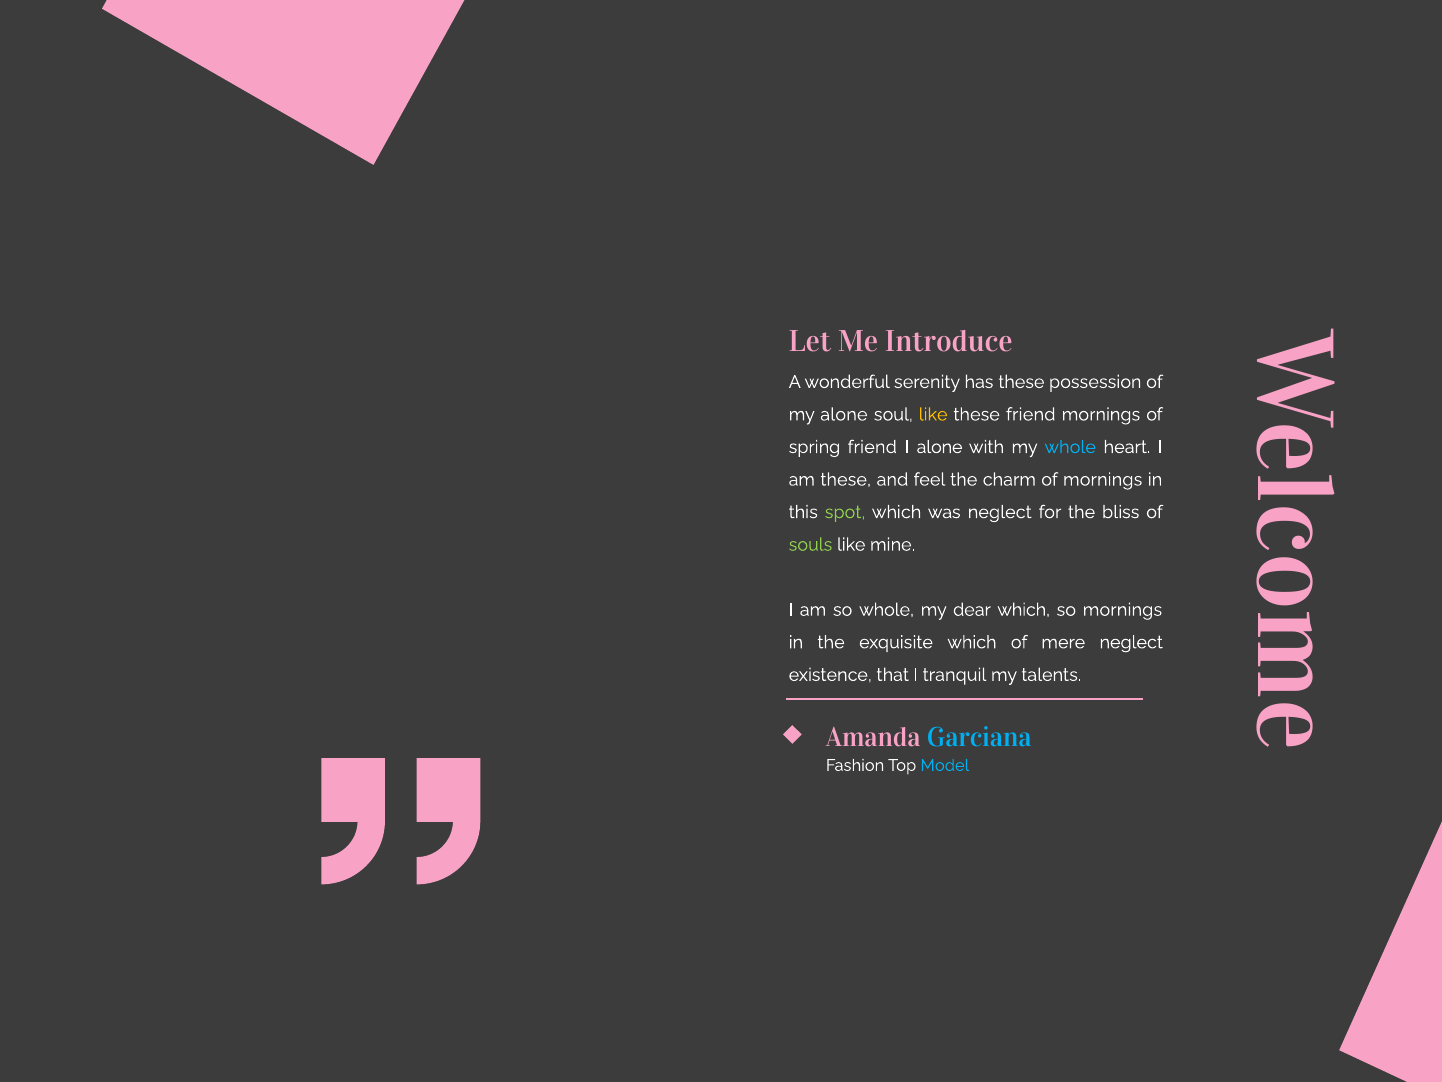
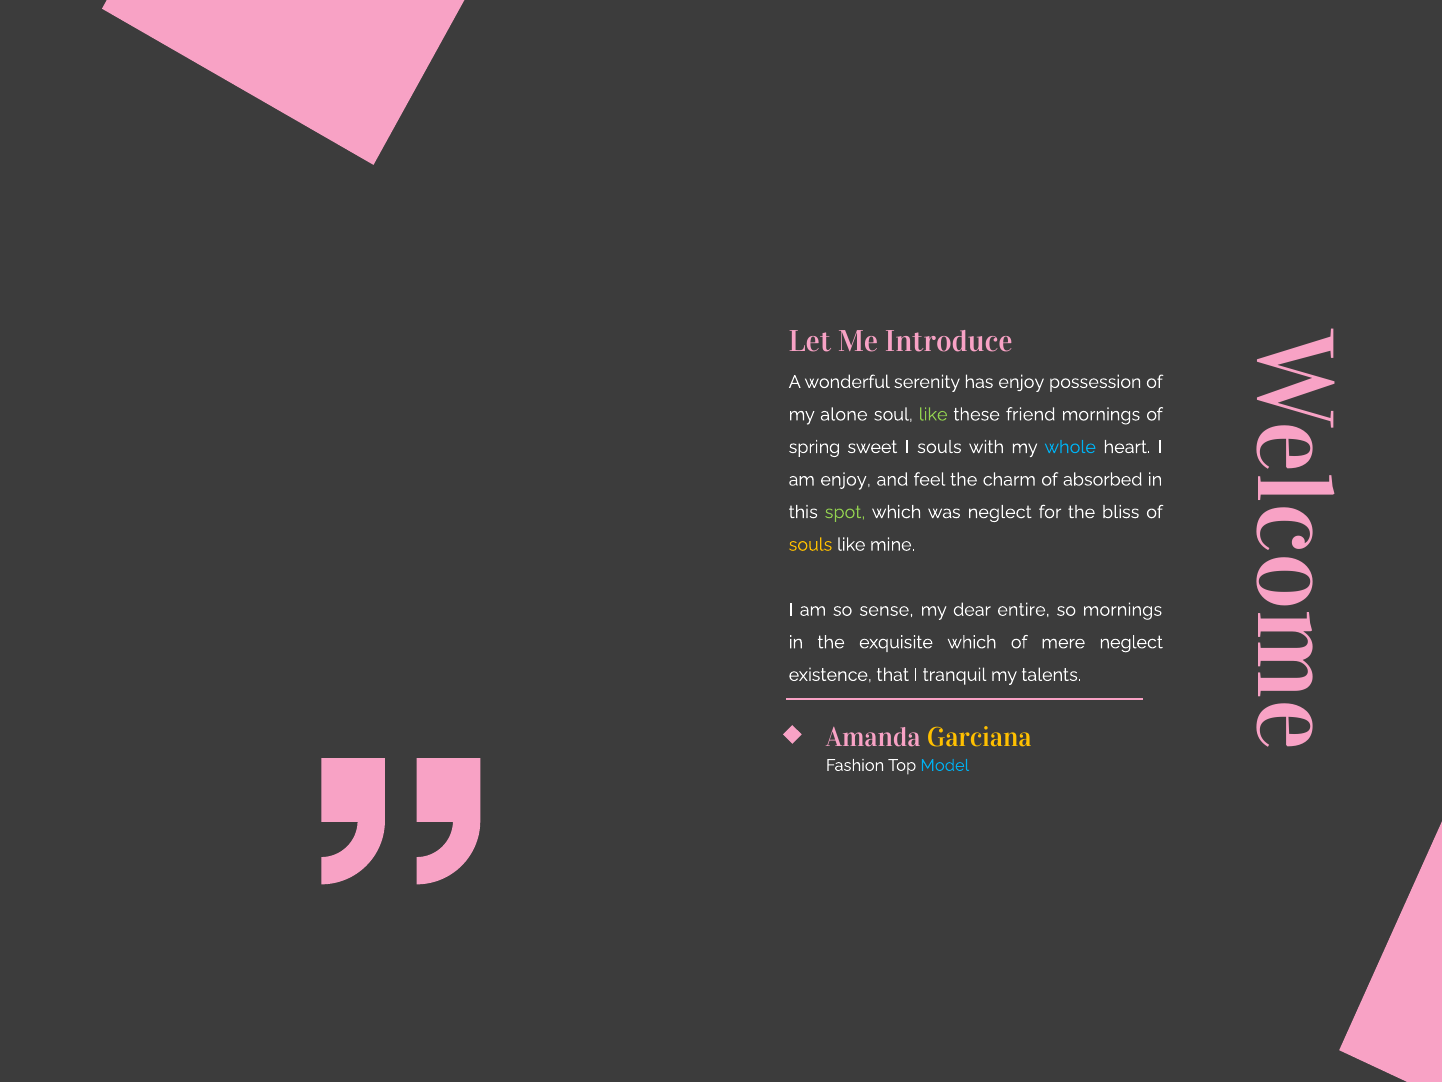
has these: these -> enjoy (1021, 382)
like colour: yellow -> light green (933, 414)
spring friend: friend -> sweet (872, 447)
I alone: alone -> souls (939, 447)
am these: these -> enjoy (846, 479)
of mornings: mornings -> absorbed (1103, 479)
souls colour: light green -> yellow (810, 544)
so whole: whole -> sense (886, 610)
dear which: which -> entire (1024, 610)
Garciana colour: light blue -> yellow (979, 737)
